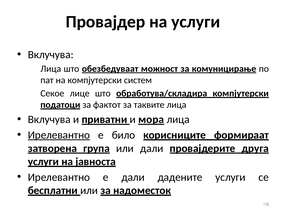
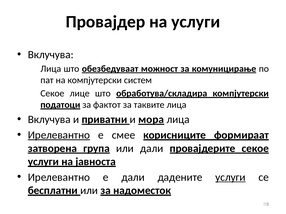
било: било -> смее (124, 135)
провајдерите друга: друга -> секое (255, 149)
услуги underline: none -> present (230, 178)
